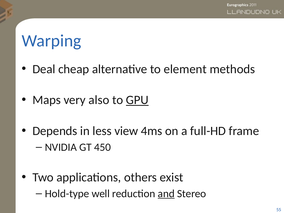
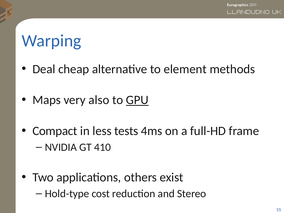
Depends: Depends -> Compact (55, 131)
view: view -> tests (126, 131)
450: 450 -> 410 (103, 147)
well: well -> cost (101, 194)
and underline: present -> none (166, 194)
